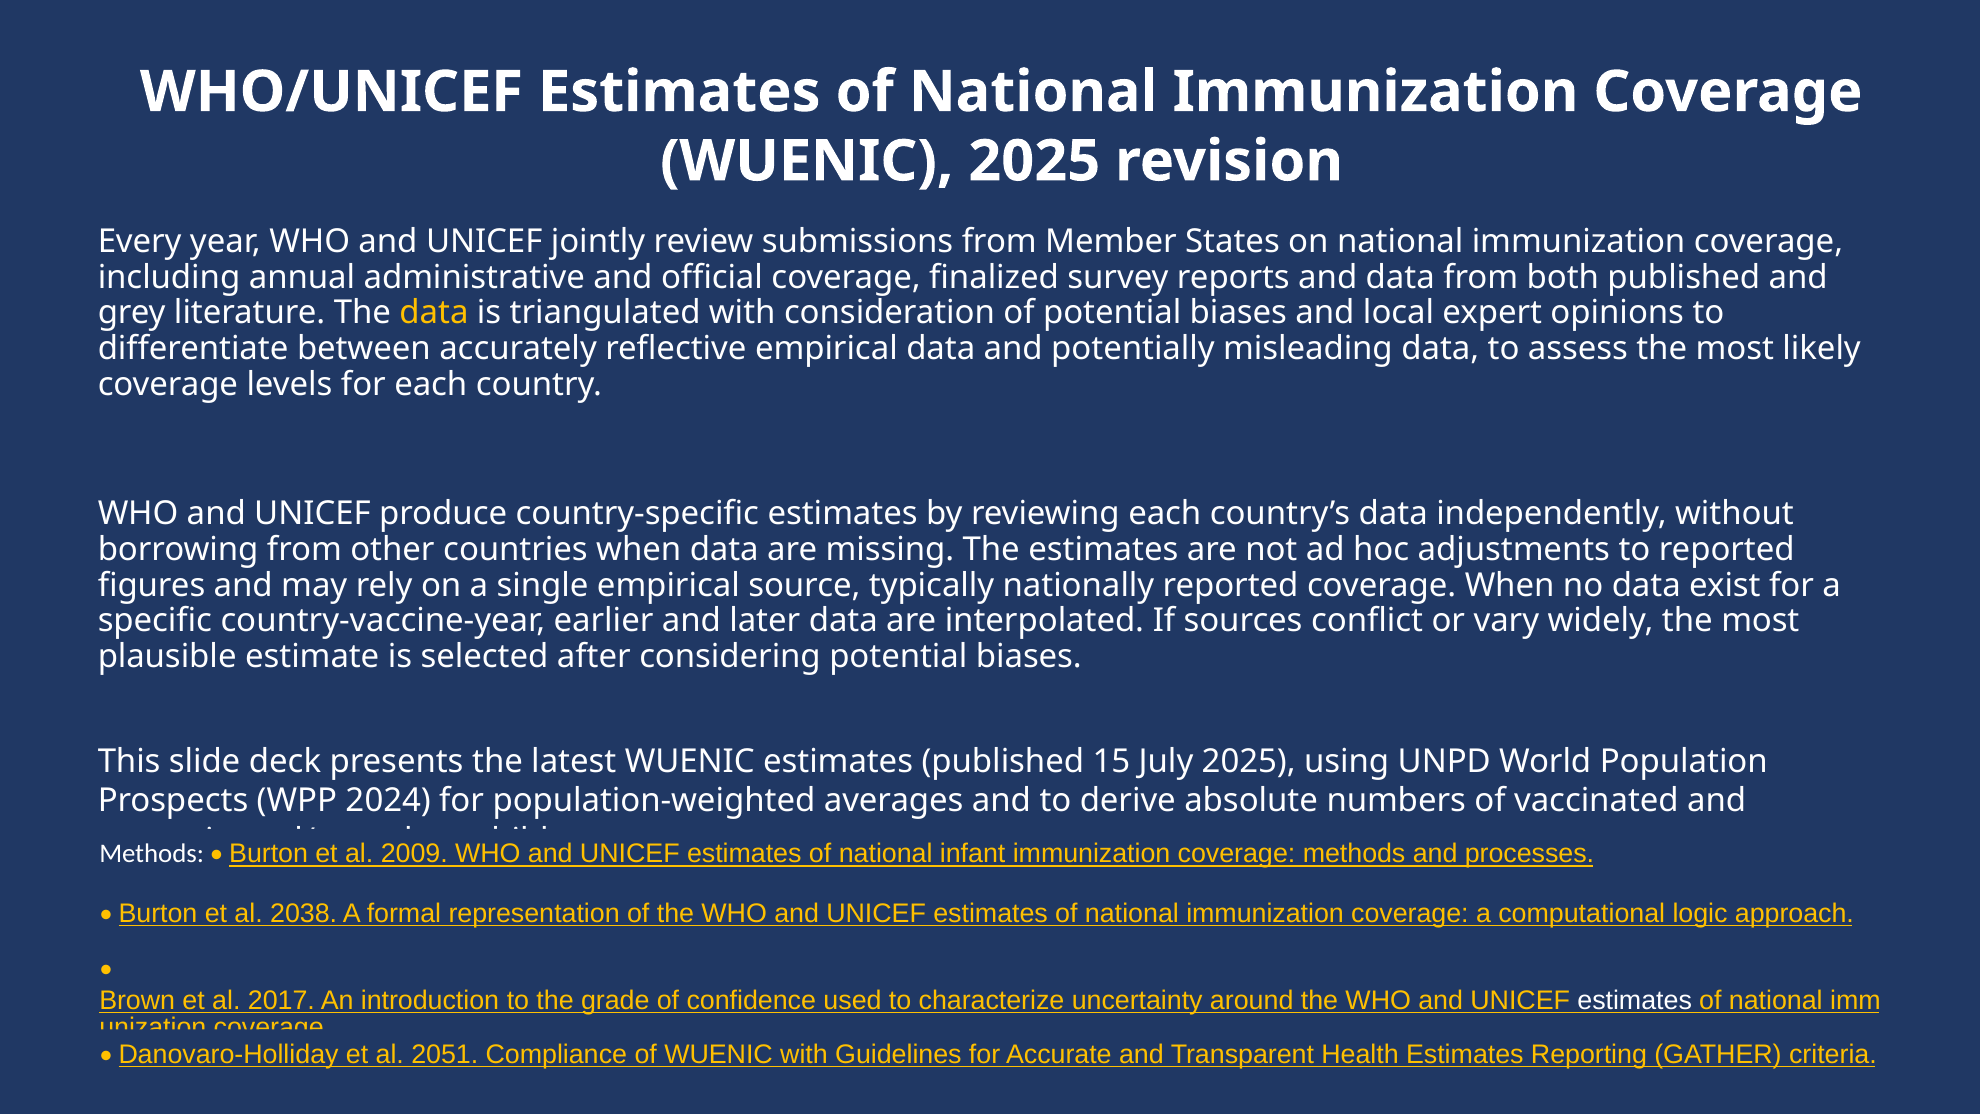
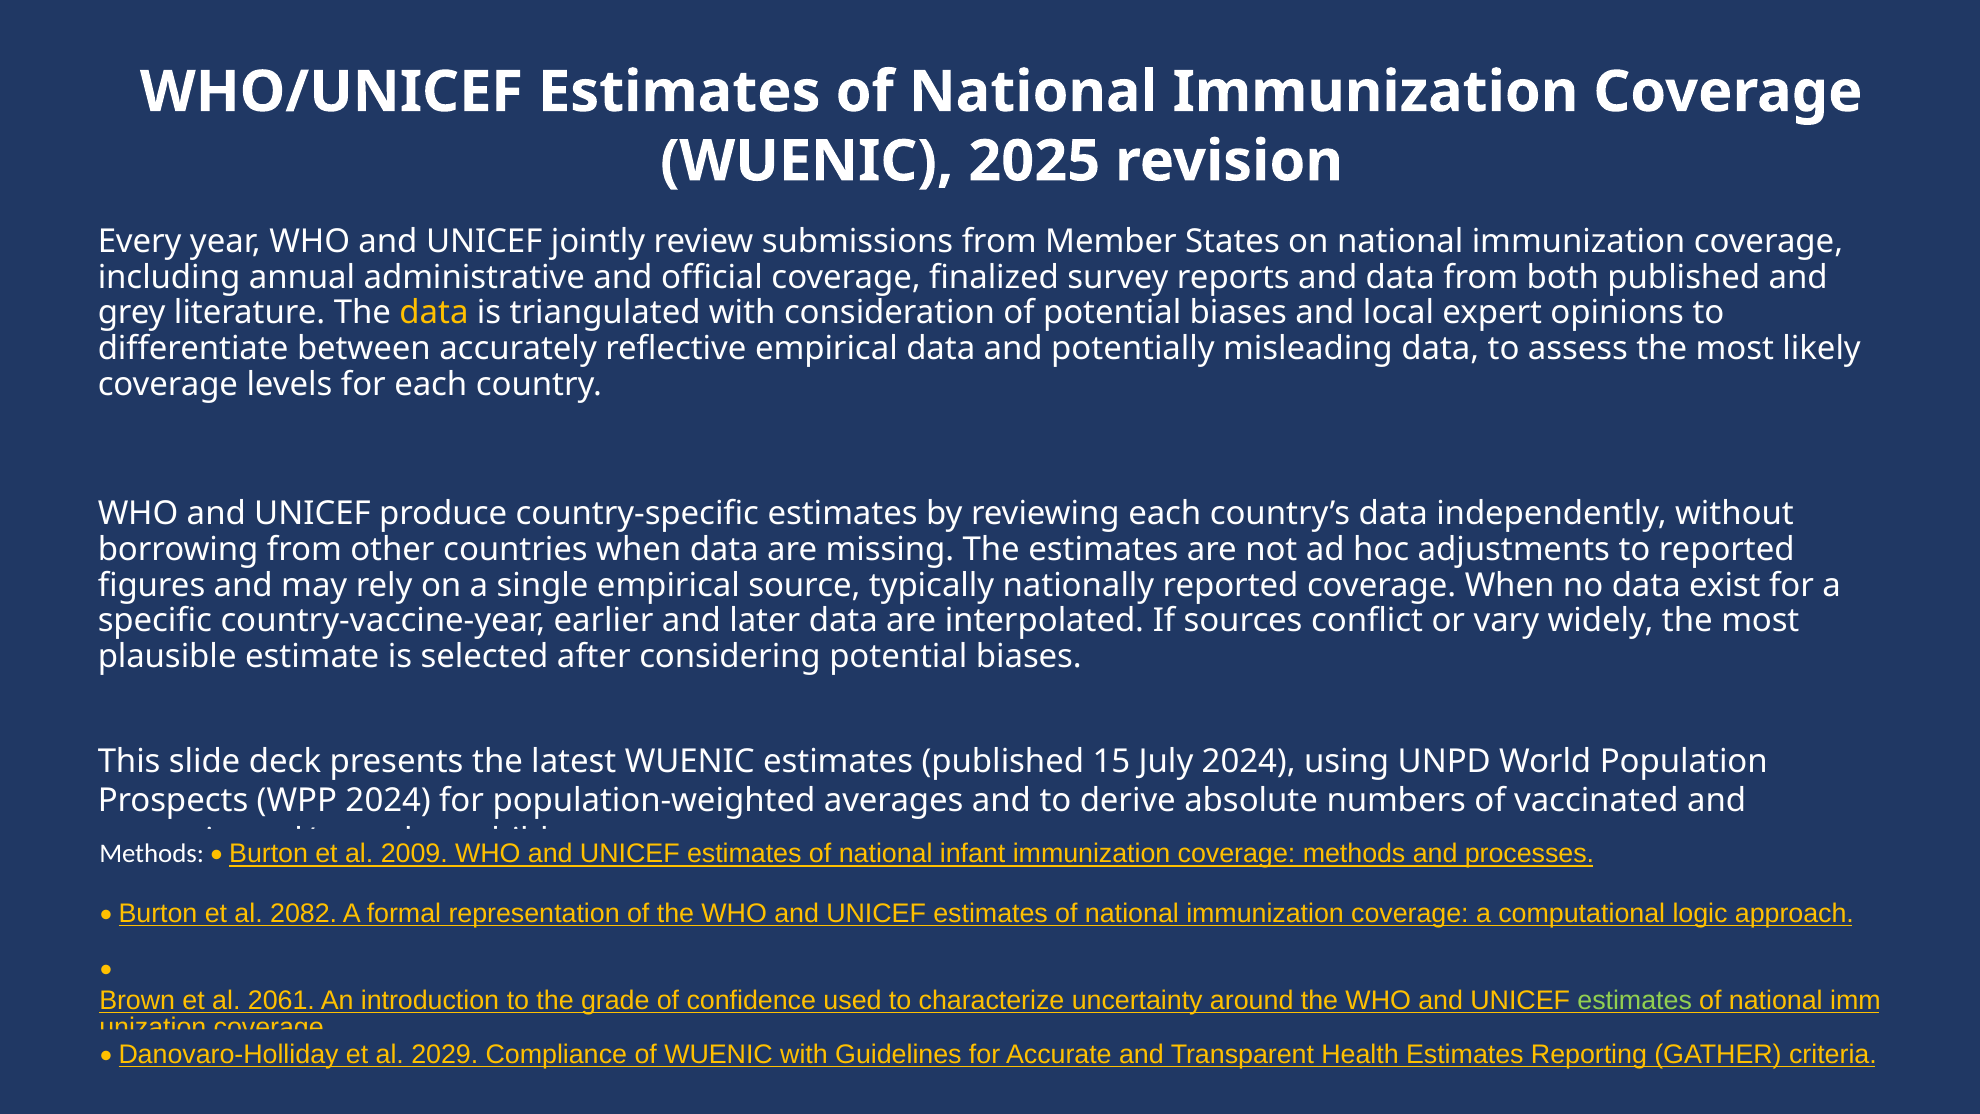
July 2025: 2025 -> 2024 (1249, 761)
2038: 2038 -> 2082 (304, 913)
2017: 2017 -> 2061 (281, 1000)
estimates colour: white -> light green (1635, 1000)
2051: 2051 -> 2029 (445, 1054)
